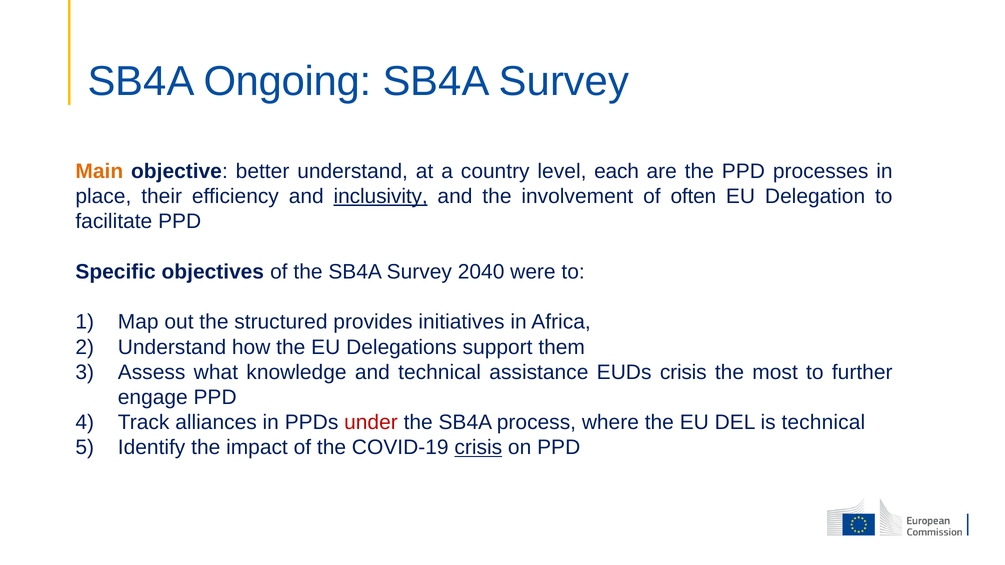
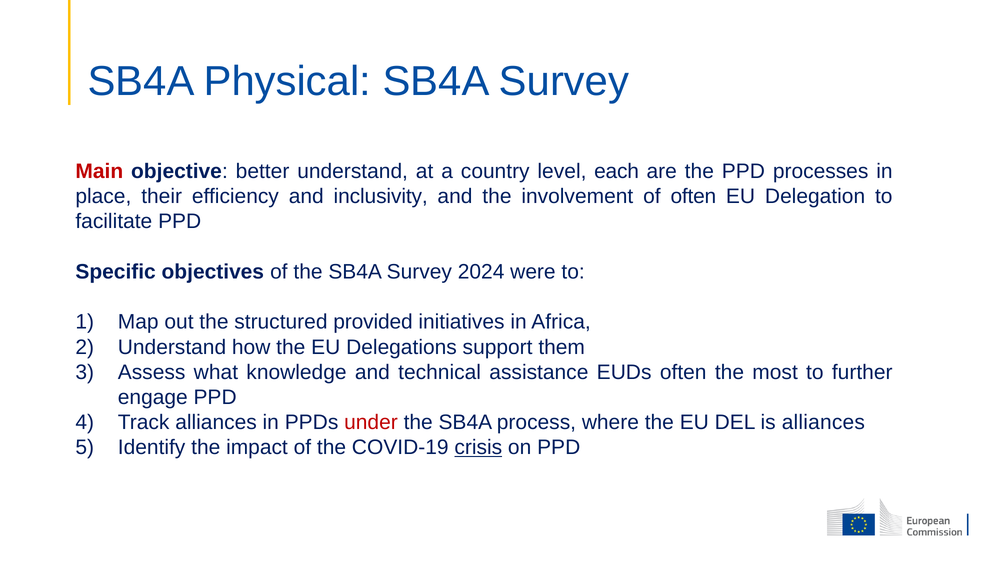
Ongoing: Ongoing -> Physical (287, 81)
Main colour: orange -> red (99, 171)
inclusivity underline: present -> none (381, 196)
2040: 2040 -> 2024 (481, 272)
provides: provides -> provided (373, 322)
EUDs crisis: crisis -> often (683, 372)
is technical: technical -> alliances (823, 423)
